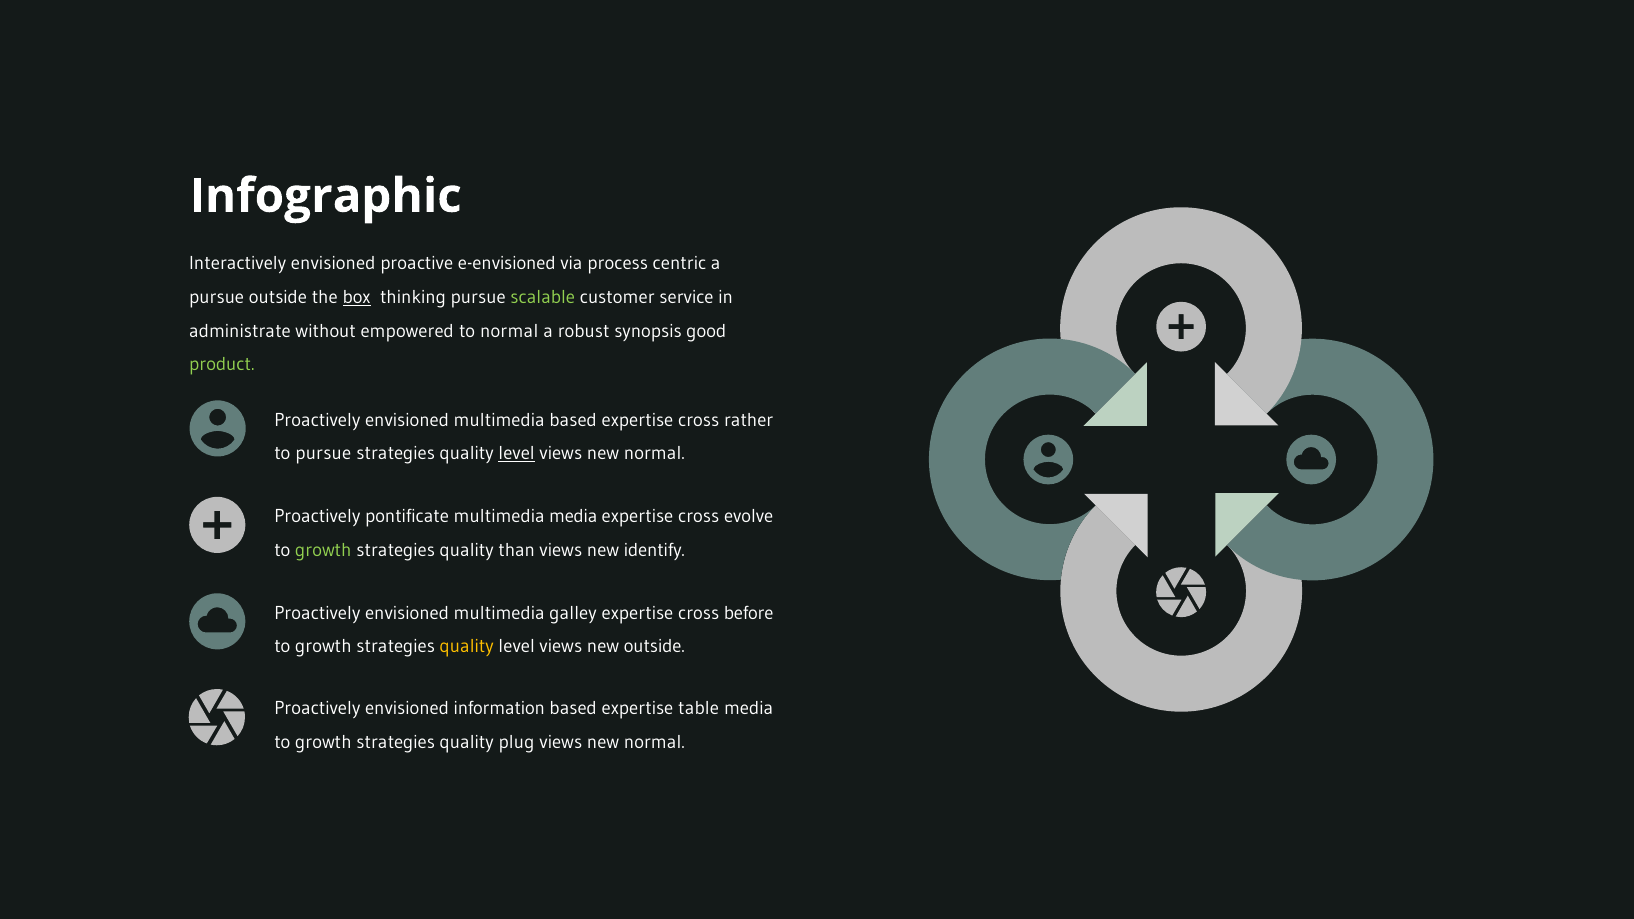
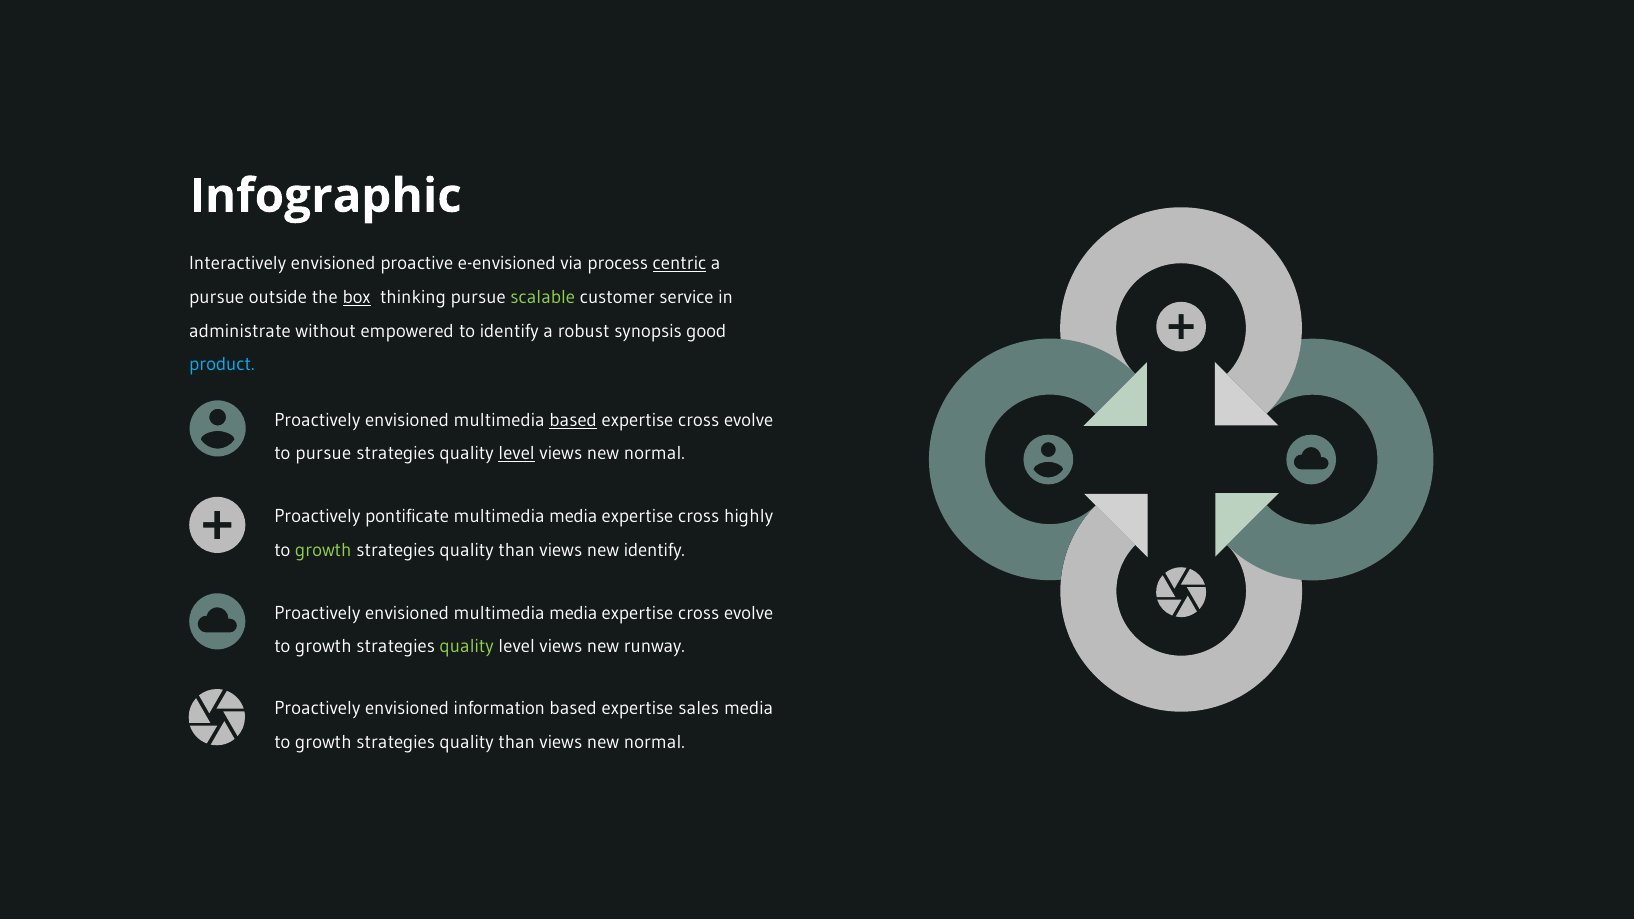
centric underline: none -> present (679, 263)
to normal: normal -> identify (509, 331)
product colour: light green -> light blue (222, 365)
based underline: none -> present (573, 420)
rather: rather -> evolve (749, 420)
evolve: evolve -> highly (749, 517)
envisioned multimedia galley: galley -> media (573, 613)
before: before -> evolve (749, 613)
quality colour: yellow -> light green (467, 647)
new outside: outside -> runway (654, 647)
table: table -> sales (699, 709)
plug: plug -> than (517, 743)
